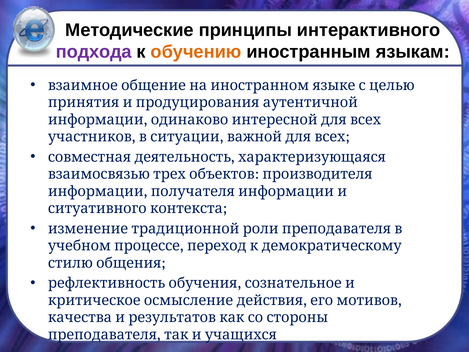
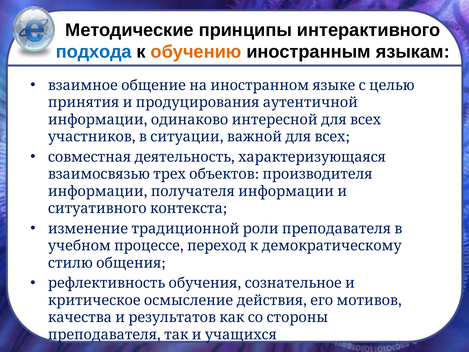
подхода colour: purple -> blue (94, 52)
